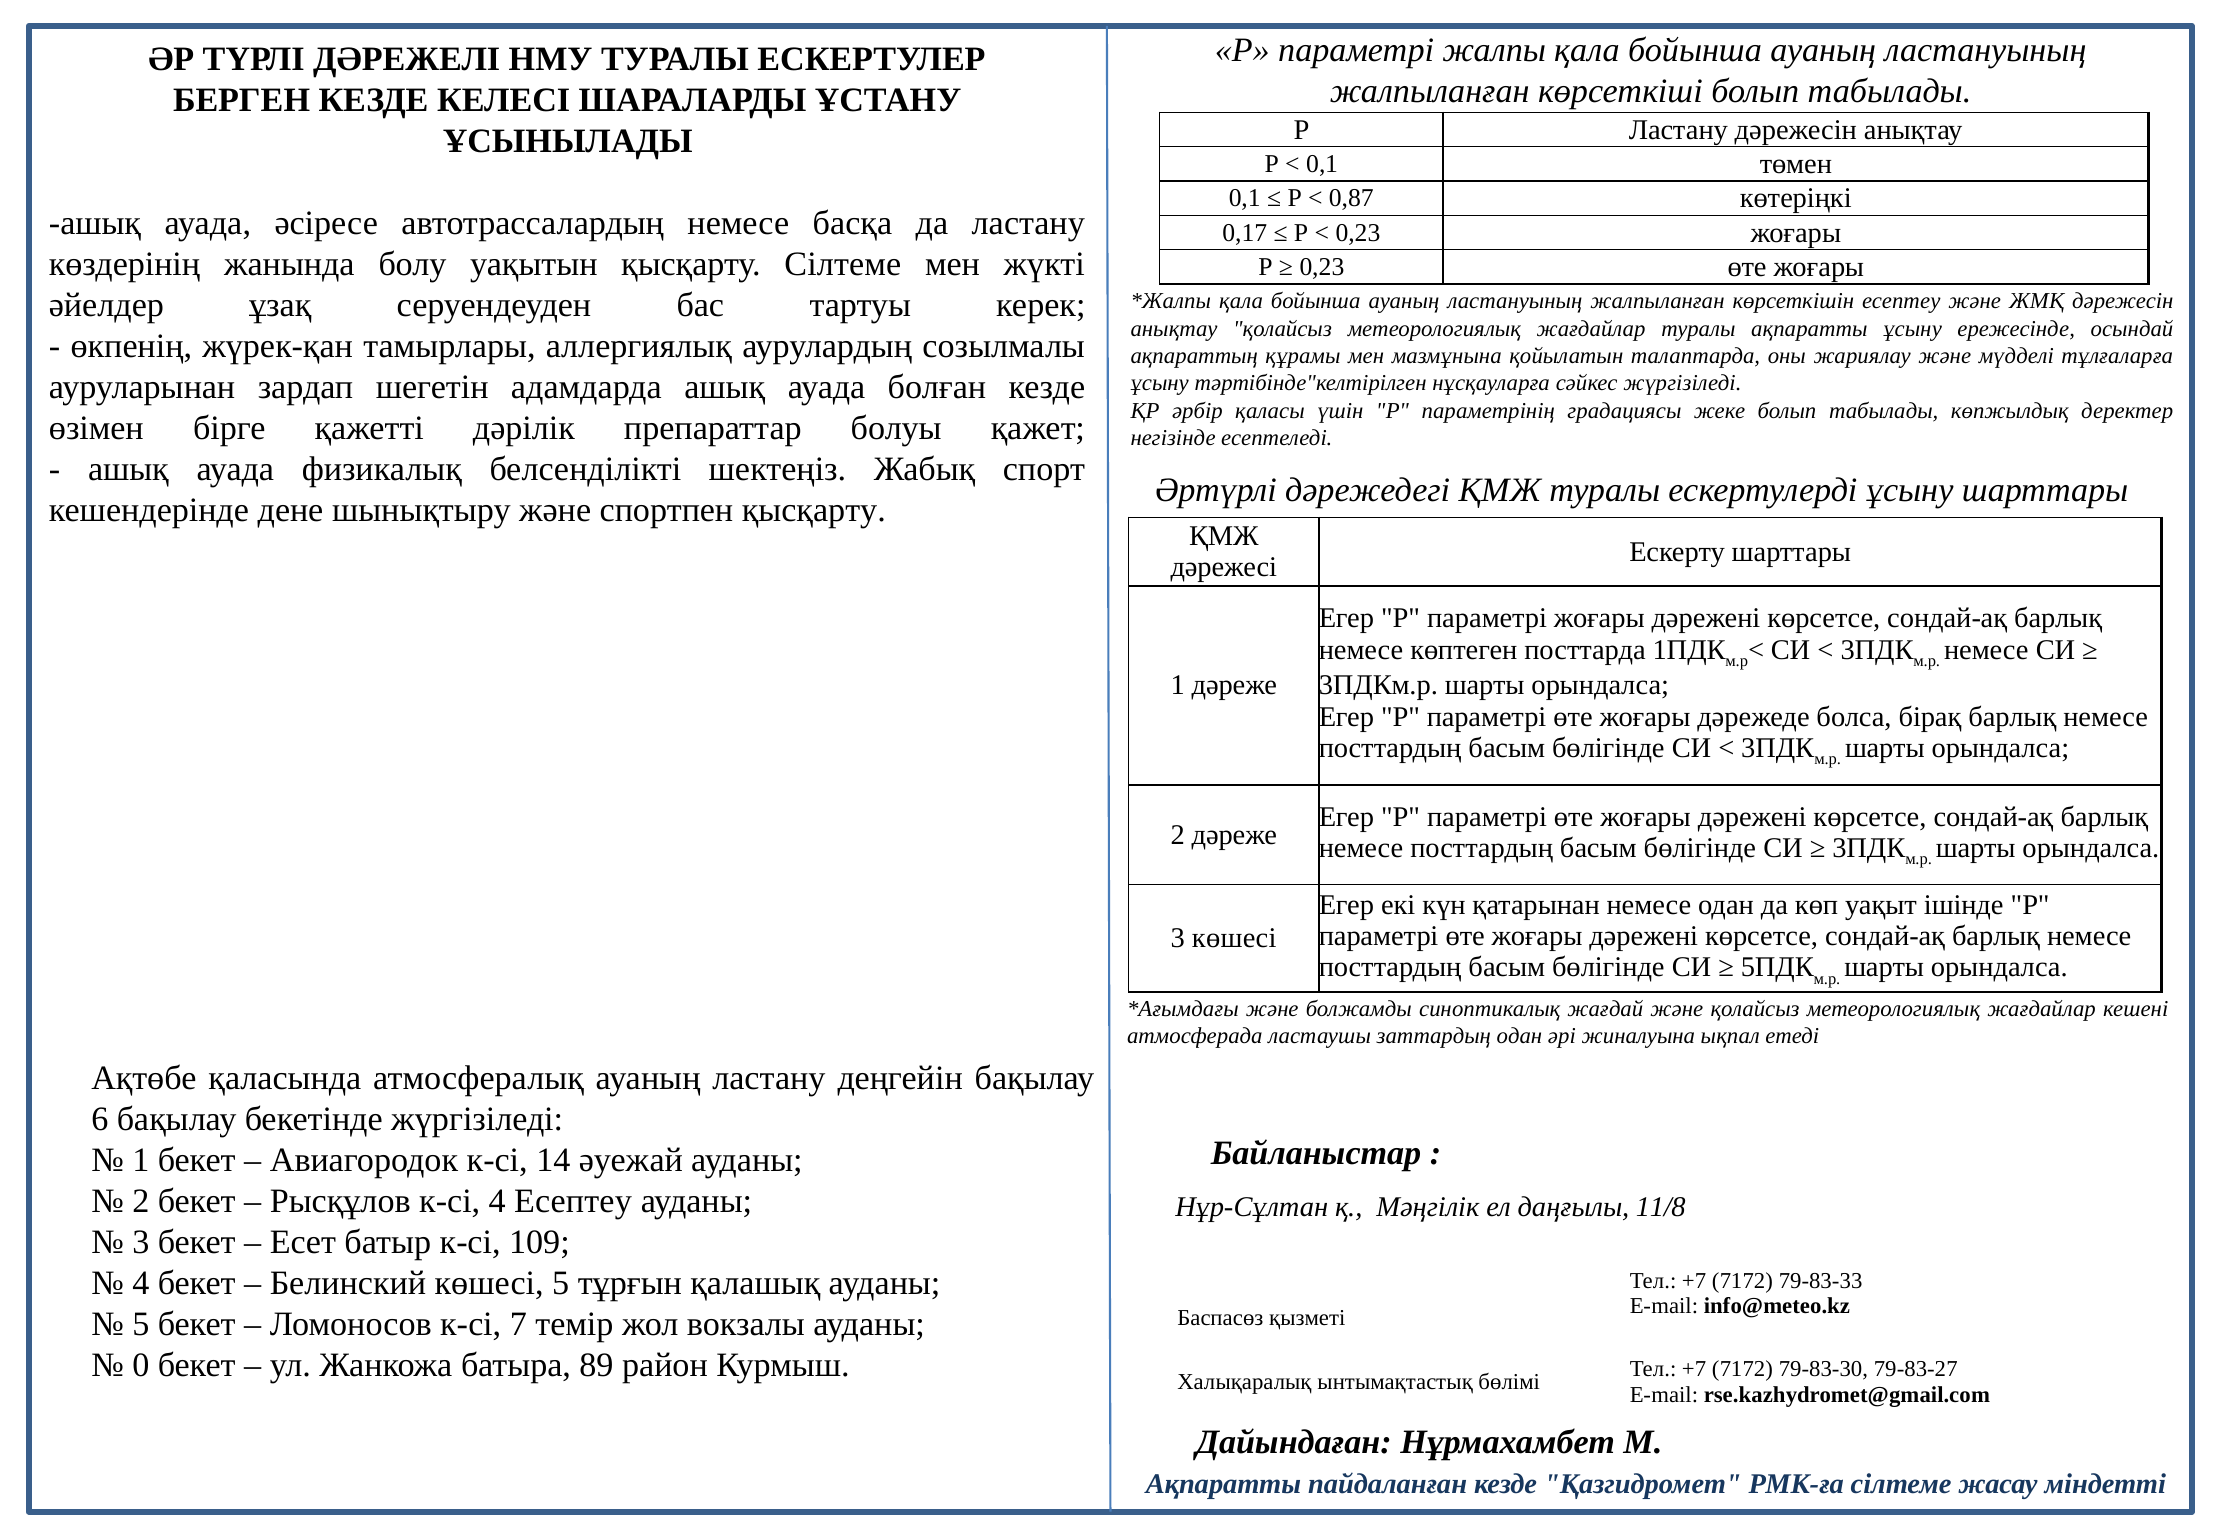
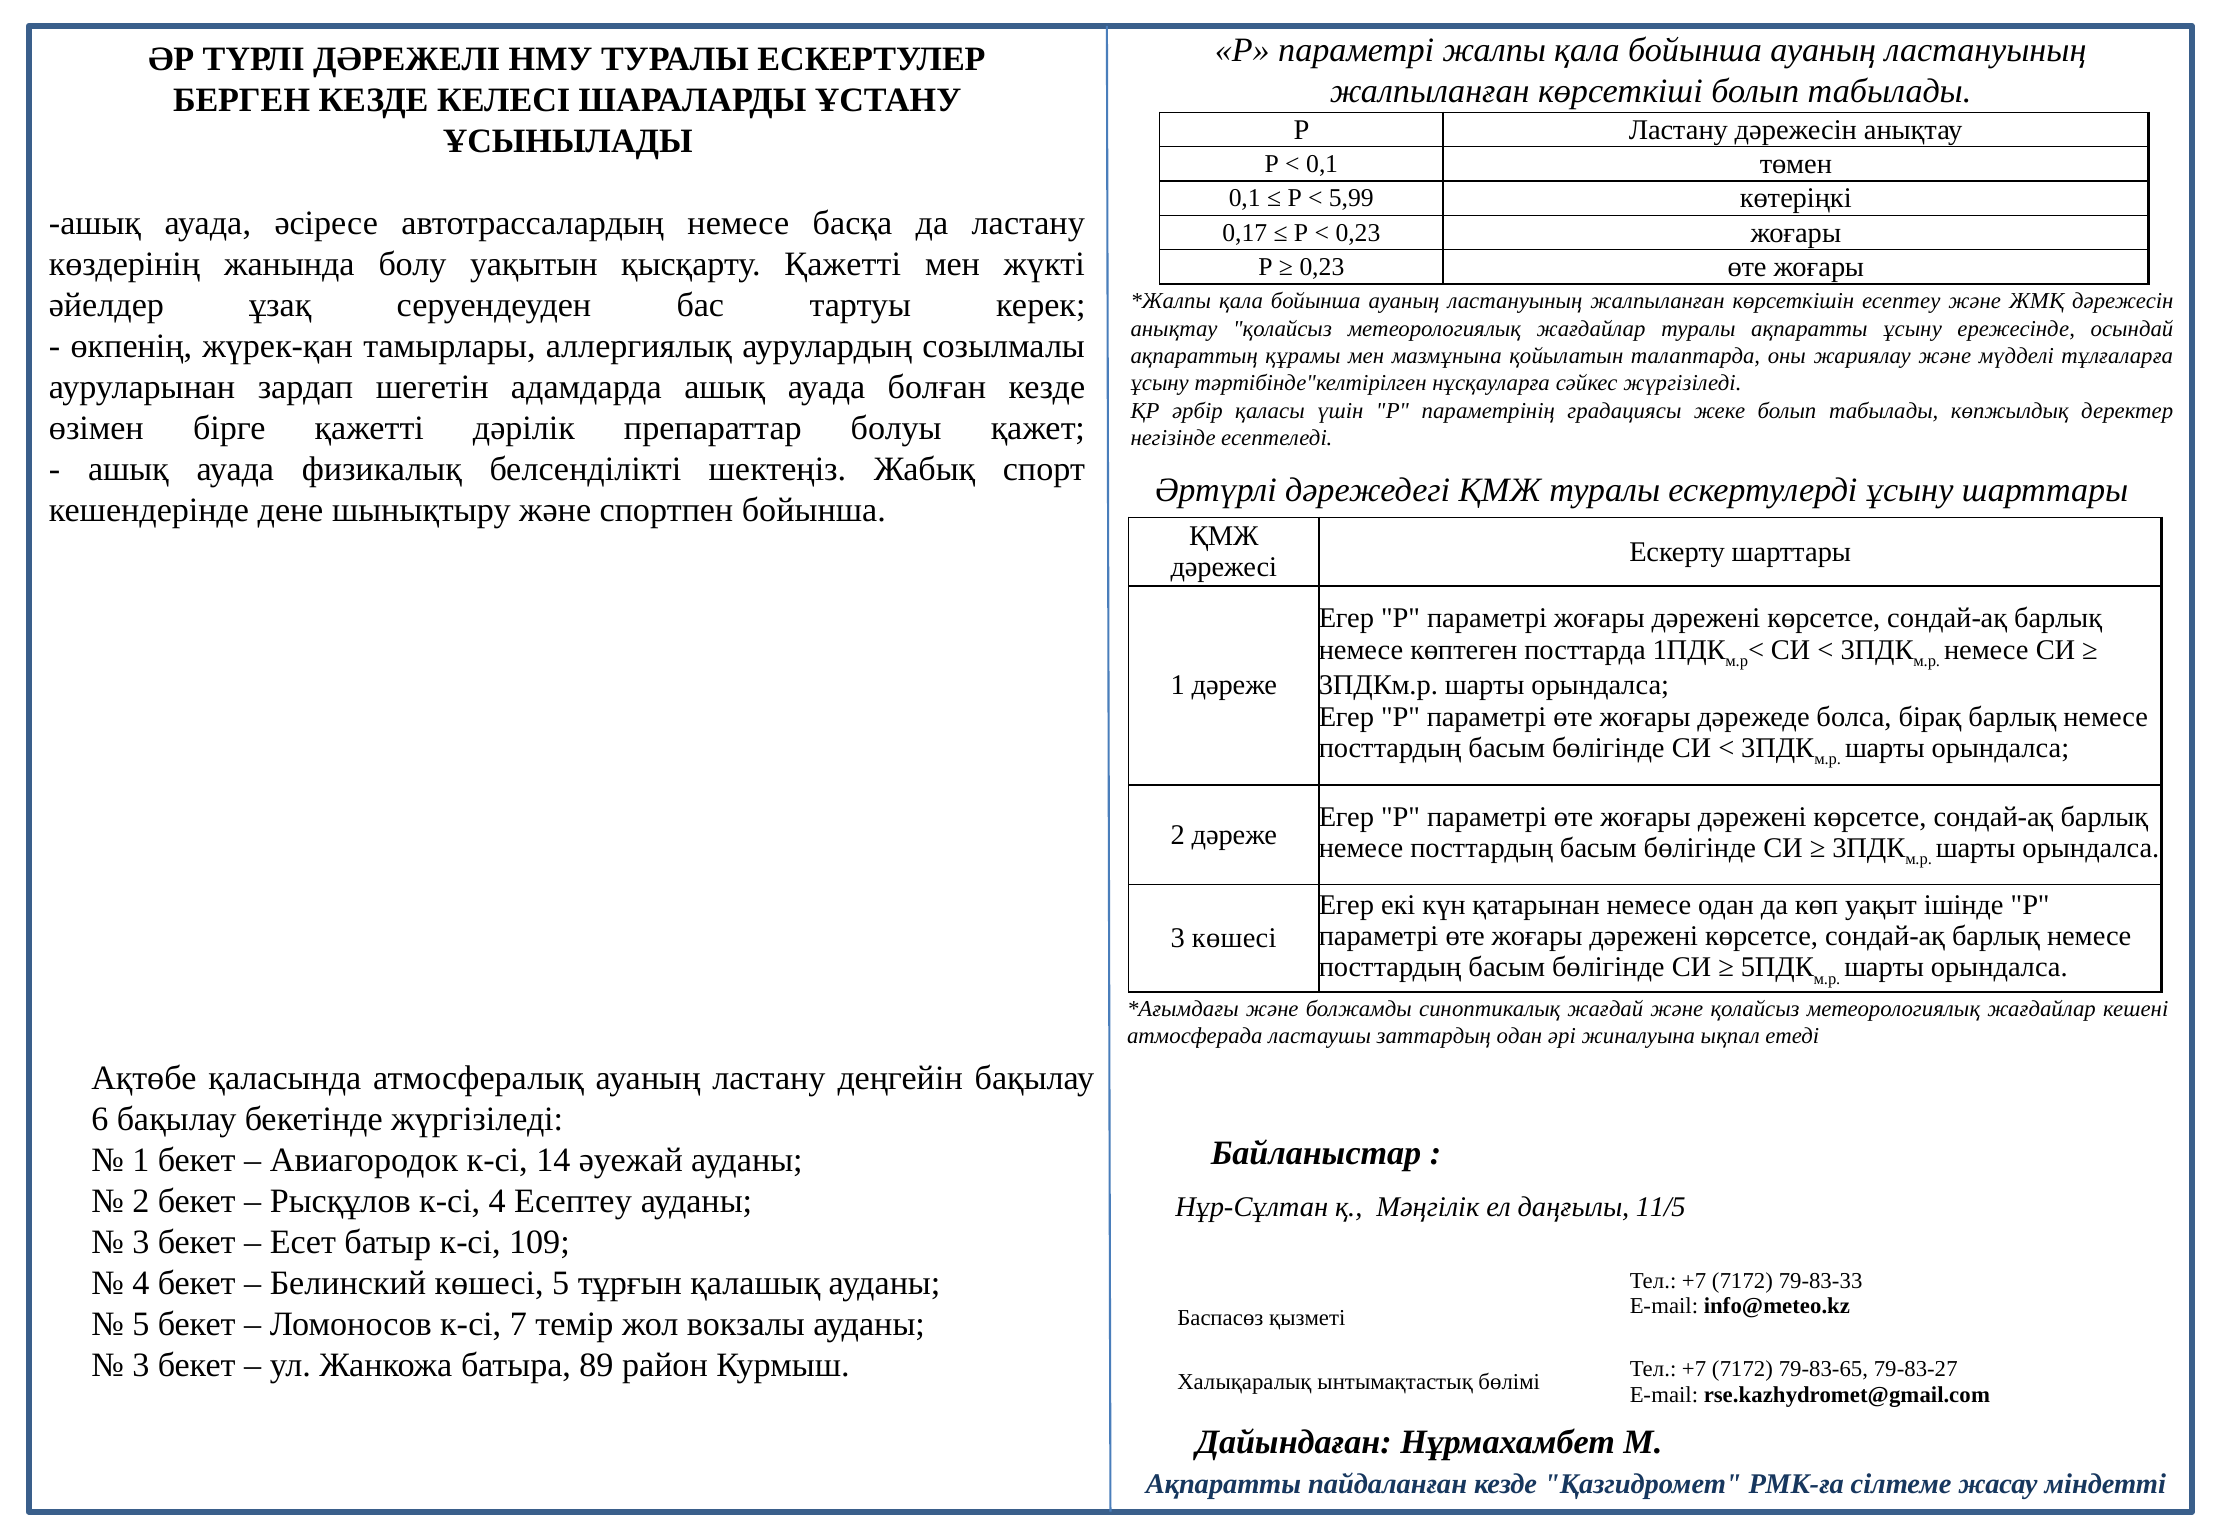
0,87: 0,87 -> 5,99 (1351, 198)
қысқарту Сілтеме: Сілтеме -> Қажетті (843, 264)
спортпен қысқарту: қысқарту -> бойынша (814, 510)
11/8: 11/8 -> 11/5 (1661, 1207)
0: 0 -> 3 (141, 1365)
79-83-30: 79-83-30 -> 79-83-65 (1823, 1369)
